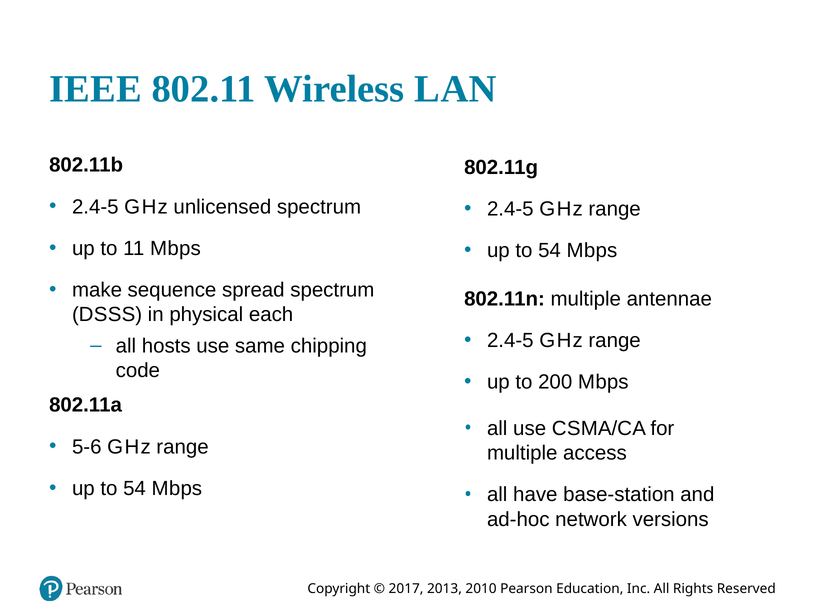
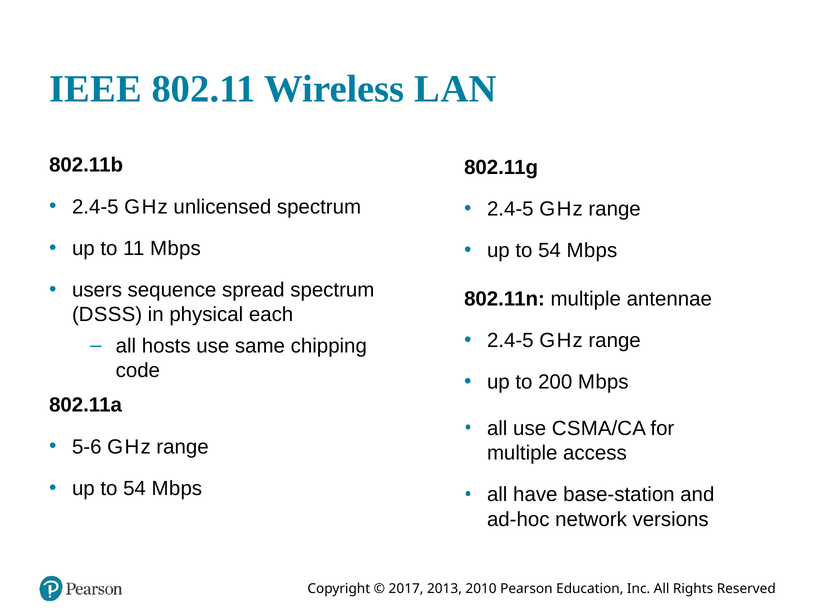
make: make -> users (97, 290)
